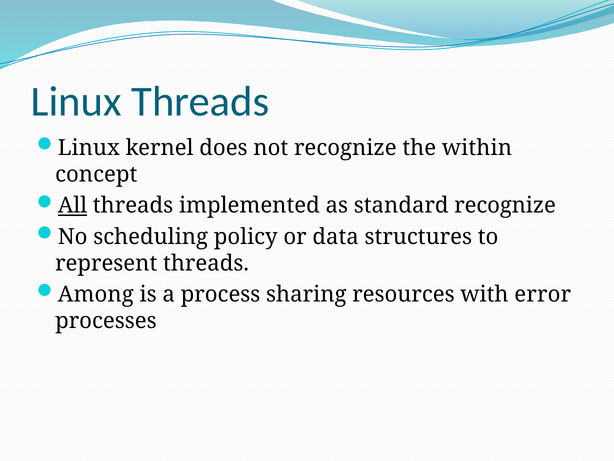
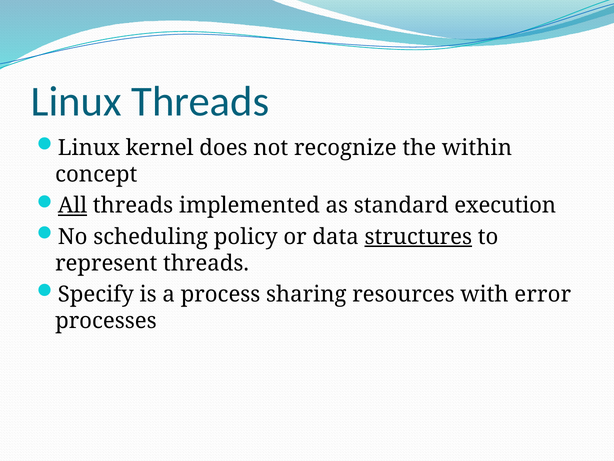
standard recognize: recognize -> execution (505, 205)
structures underline: none -> present (418, 236)
Among: Among -> Specify (96, 294)
